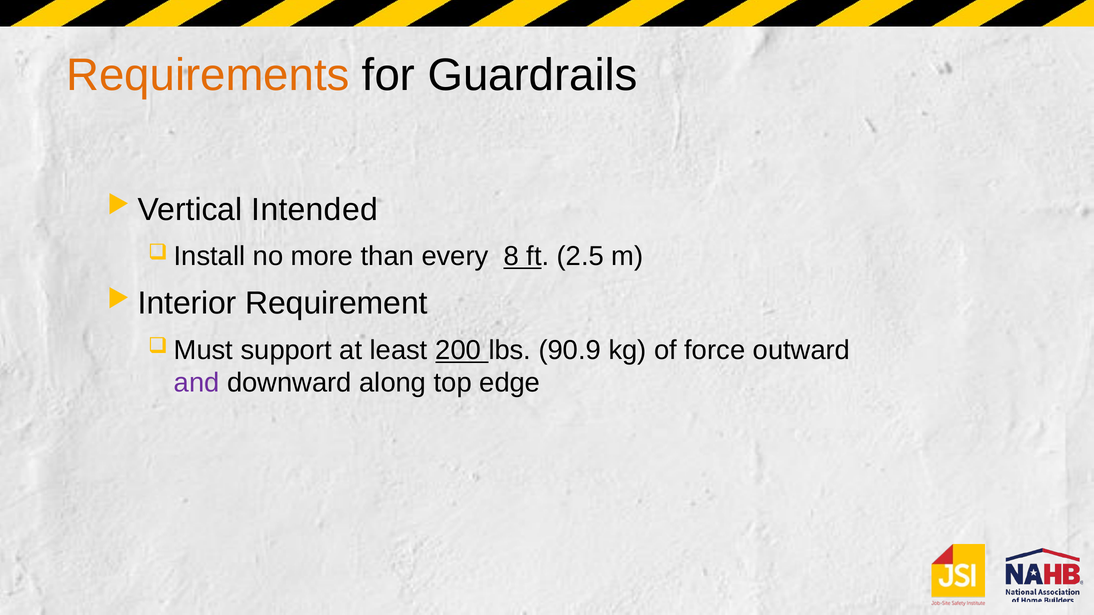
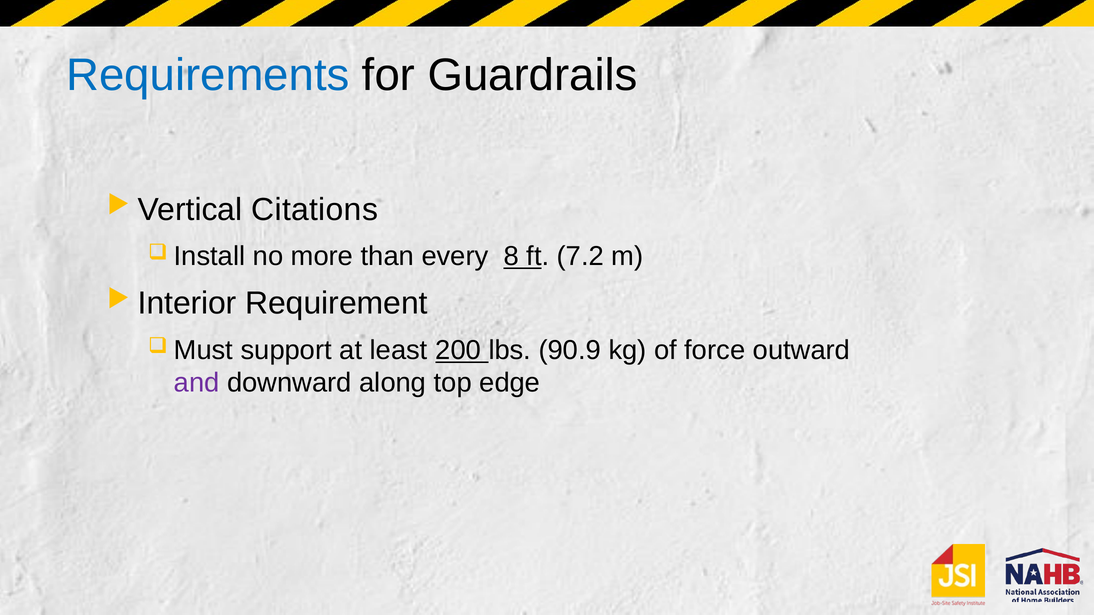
Requirements colour: orange -> blue (208, 75)
Intended: Intended -> Citations (315, 210)
2.5: 2.5 -> 7.2 (580, 256)
